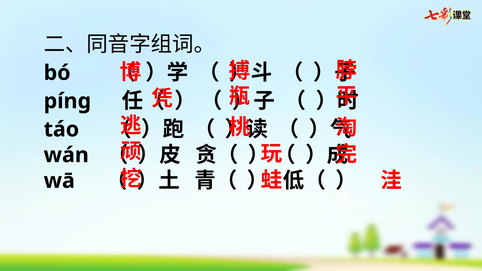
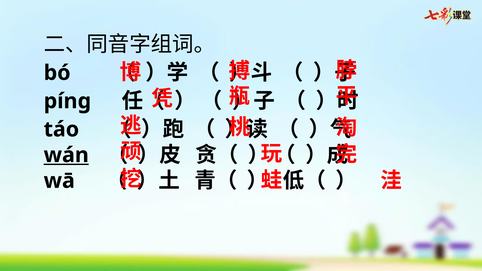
wán underline: none -> present (66, 155)
